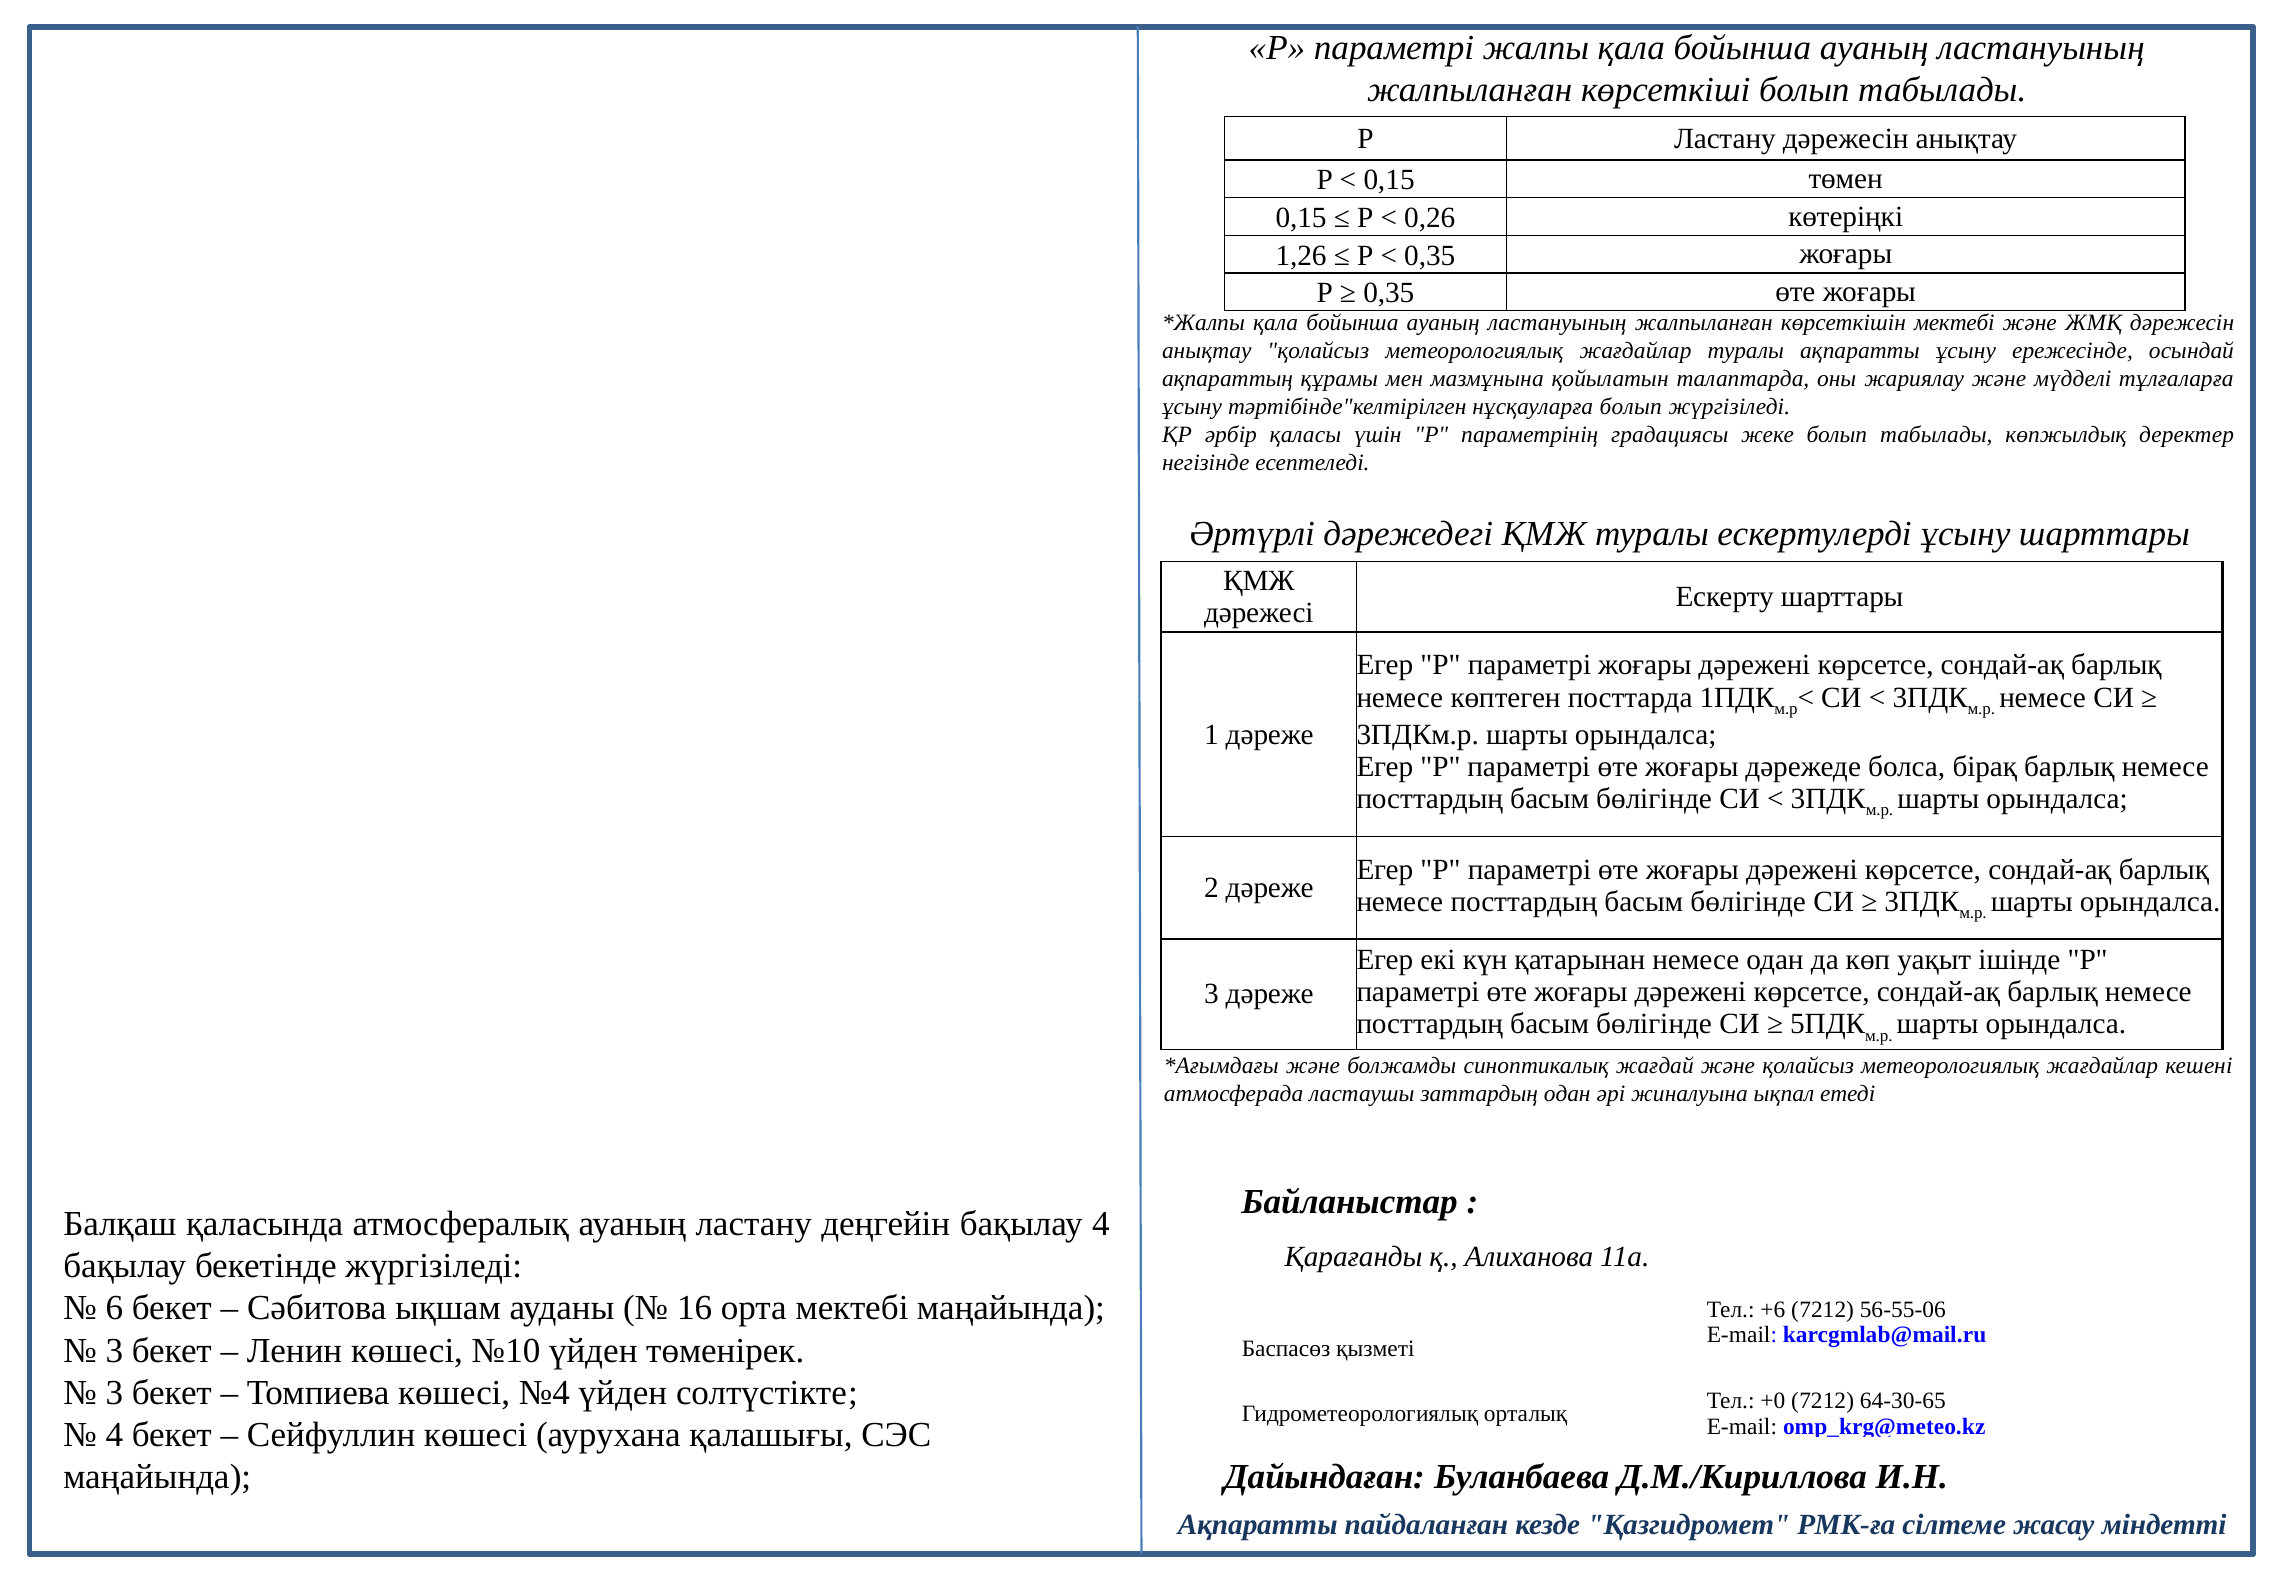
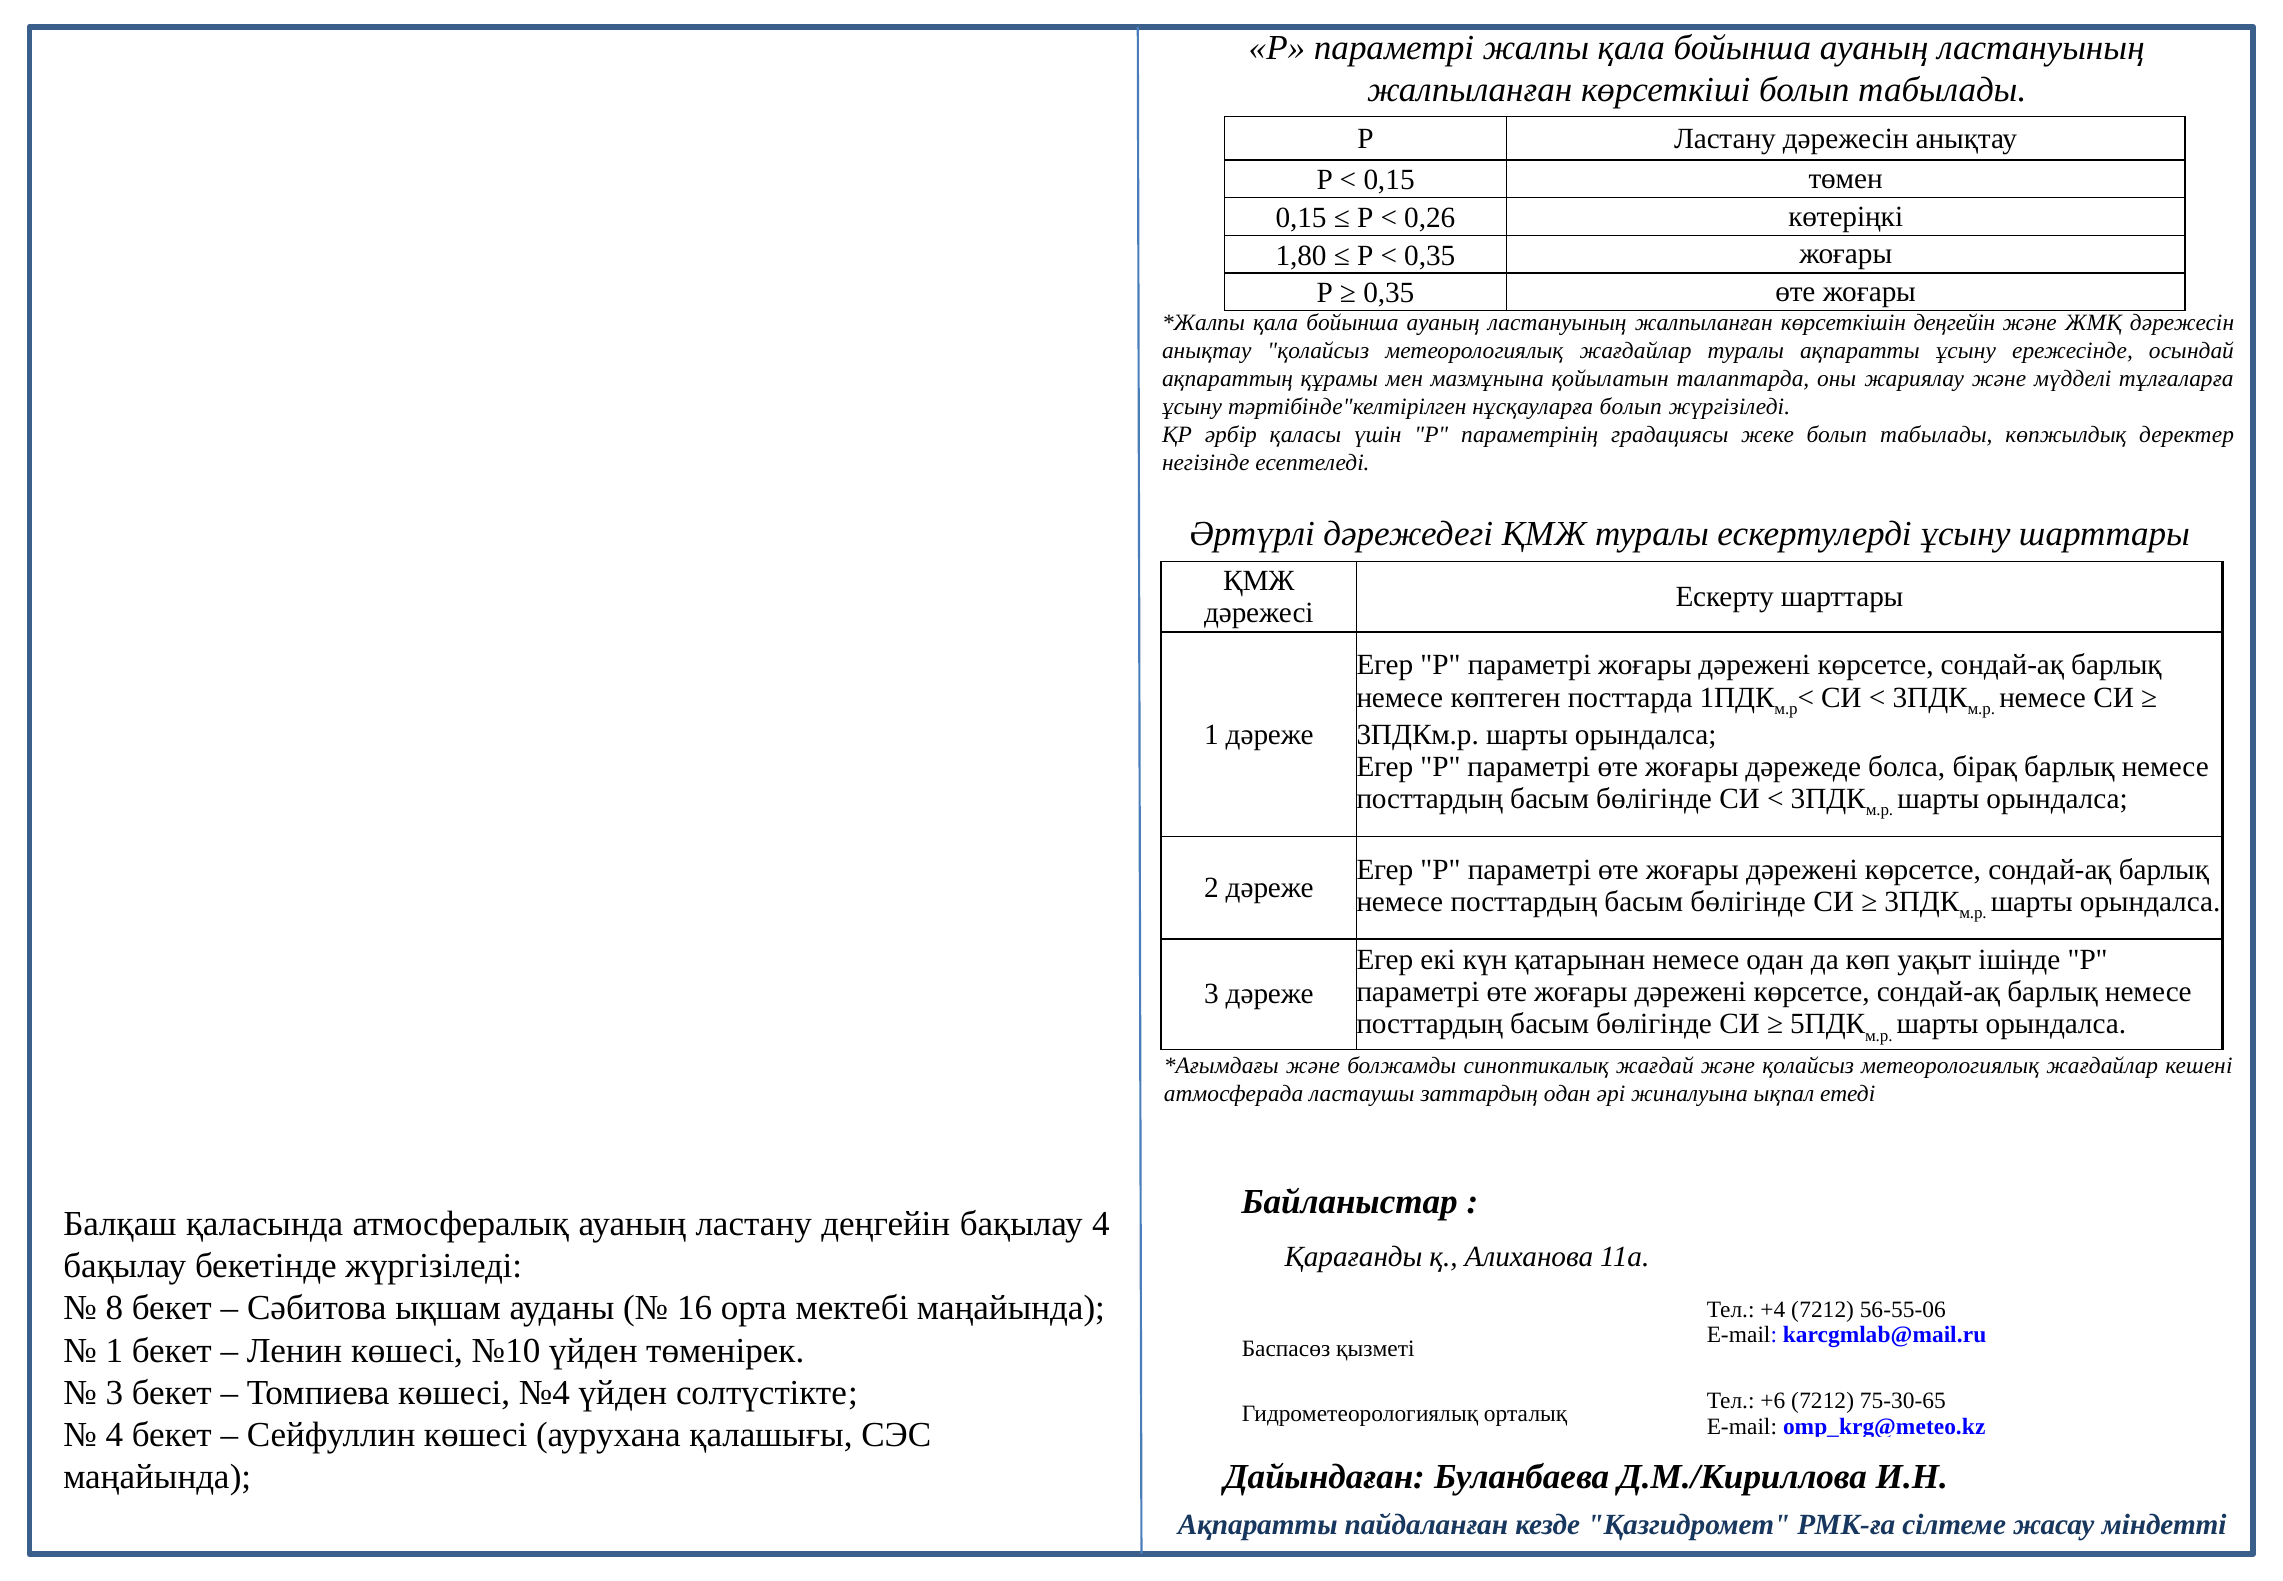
1,26: 1,26 -> 1,80 (1301, 255)
көрсеткішін мектебі: мектебі -> деңгейін (1954, 323)
6: 6 -> 8 (114, 1308)
+6: +6 -> +4 (1773, 1309)
3: 3 -> 1 (114, 1350)
+0: +0 -> +6 (1773, 1400)
64-30-65: 64-30-65 -> 75-30-65 (1903, 1400)
